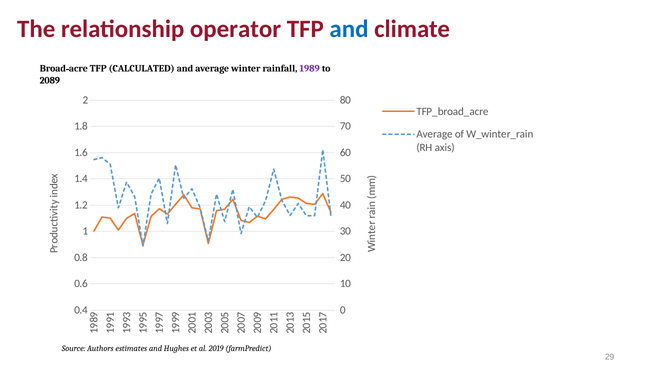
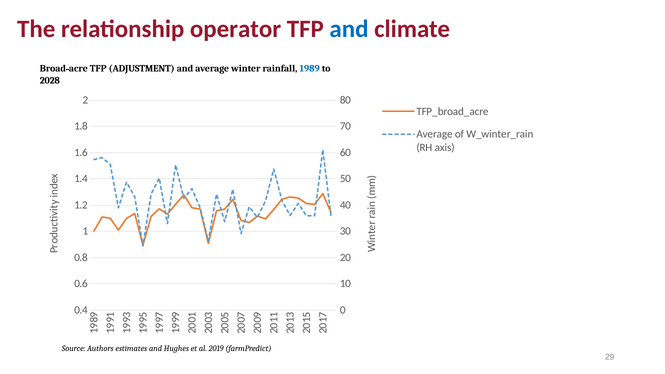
CALCULATED: CALCULATED -> ADJUSTMENT (142, 69)
1989 colour: purple -> blue (310, 69)
2089: 2089 -> 2028 (50, 80)
